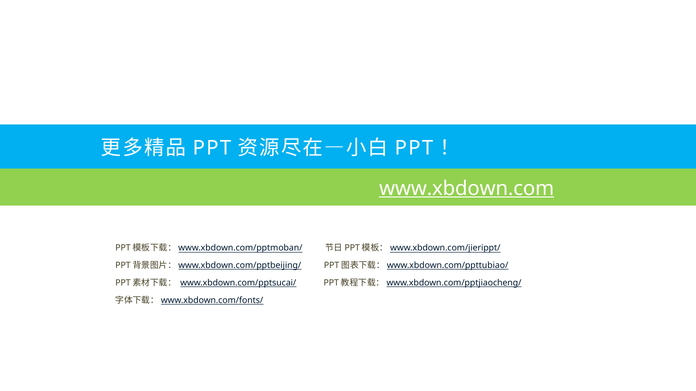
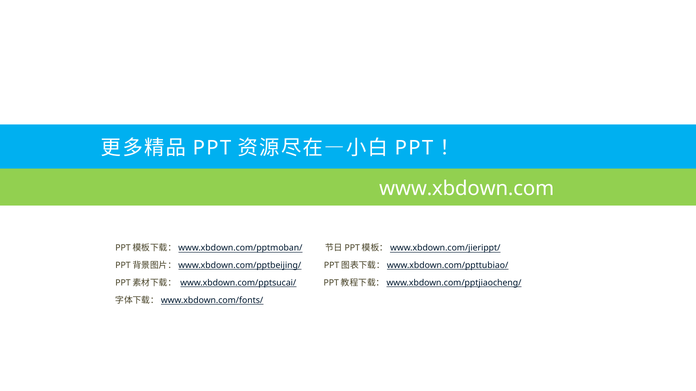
www.xbdown.com underline: present -> none (467, 189)
